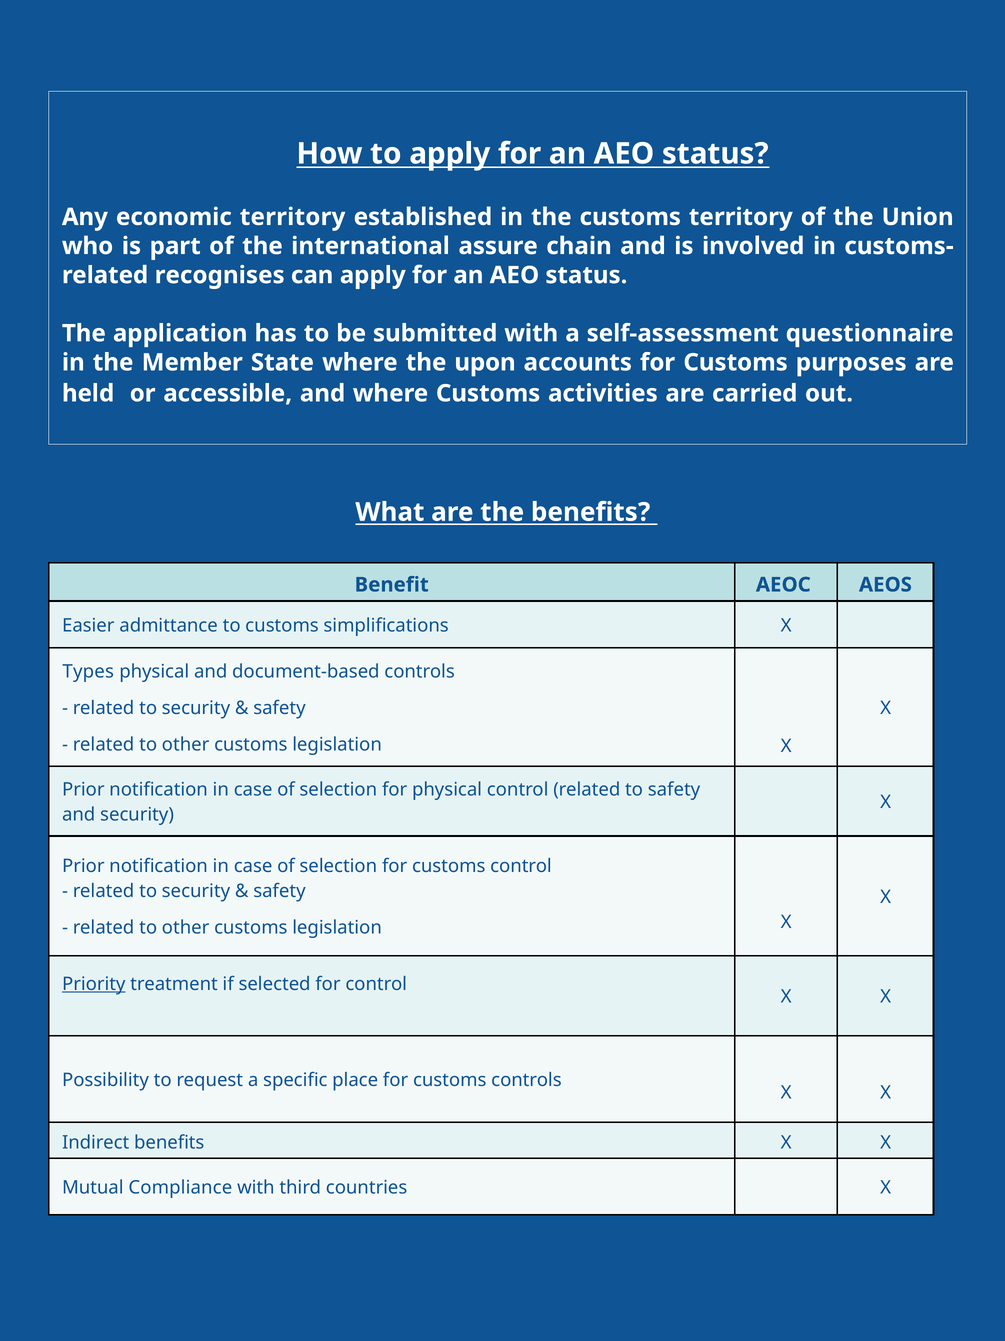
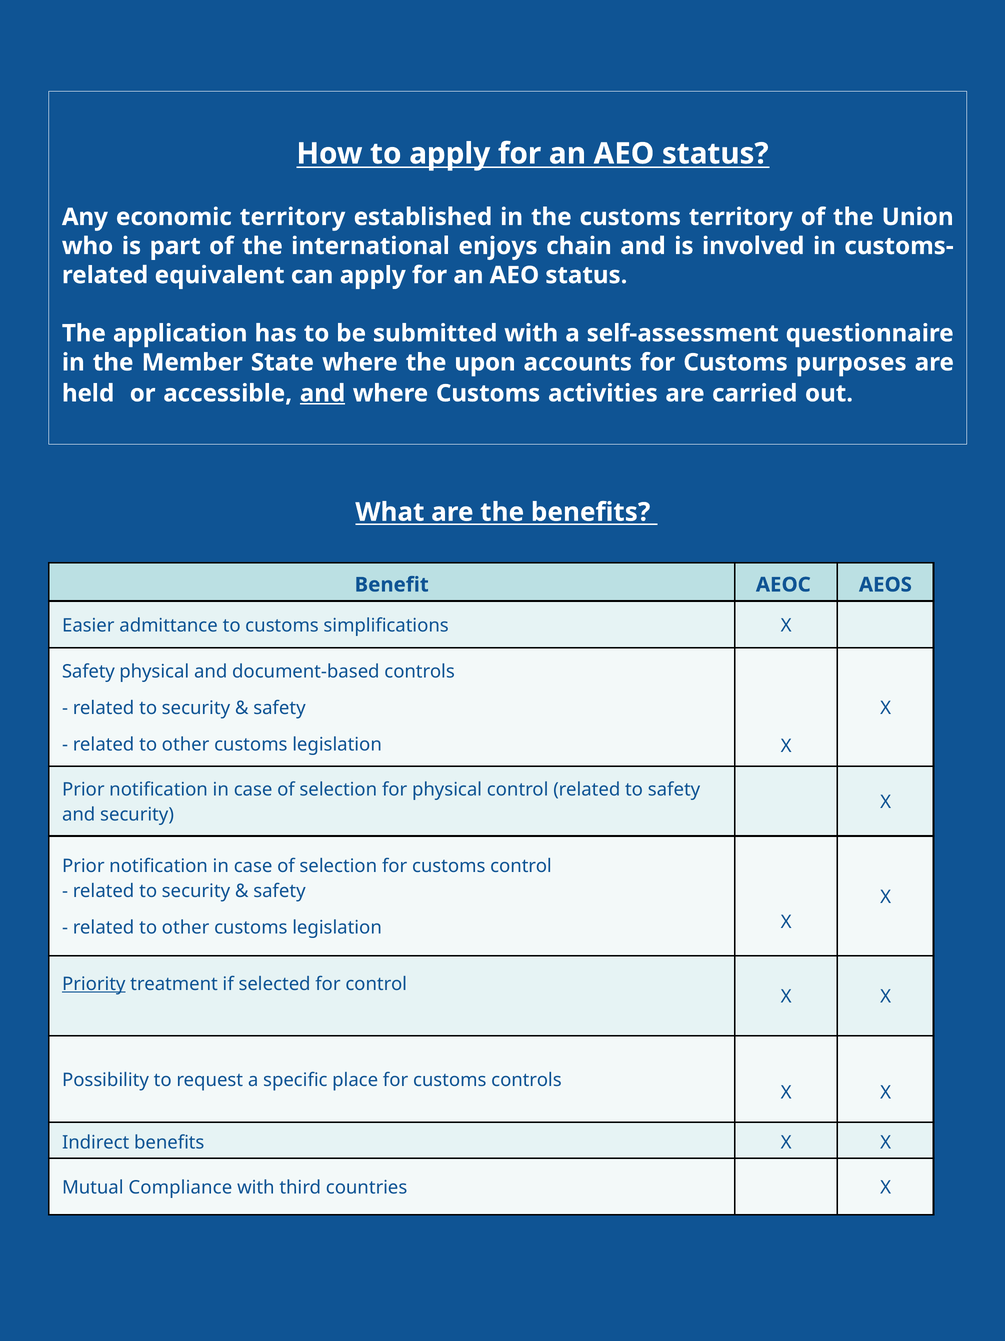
assure: assure -> enjoys (498, 246)
recognises: recognises -> equivalent (220, 275)
and underline: none -> present (323, 393)
Types: Types -> Safety (88, 671)
